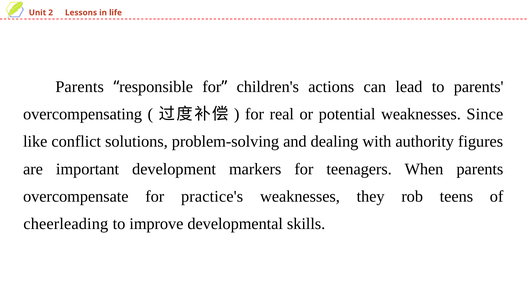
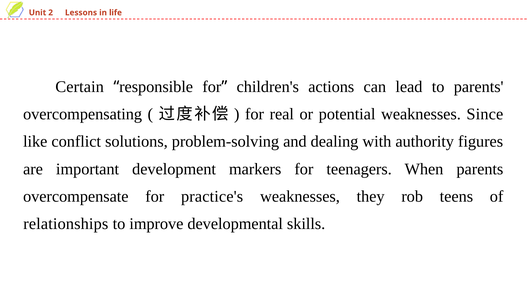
Parents: Parents -> Certain (80, 87)
cheerleading: cheerleading -> relationships (66, 223)
